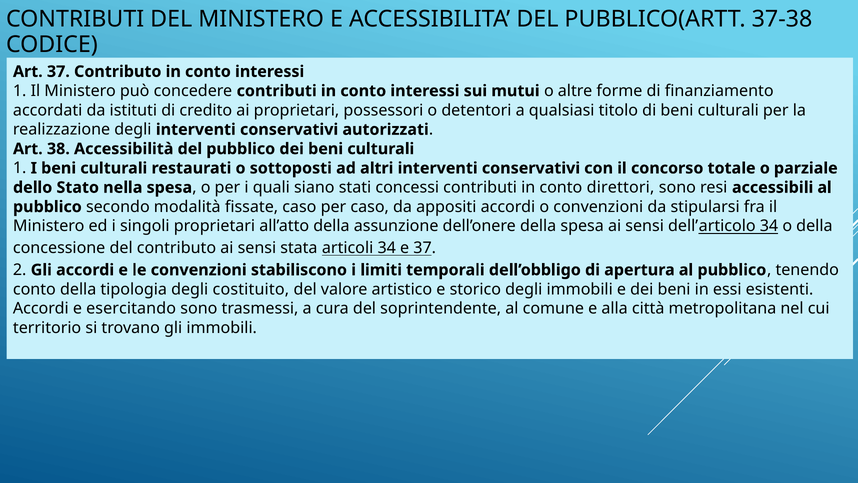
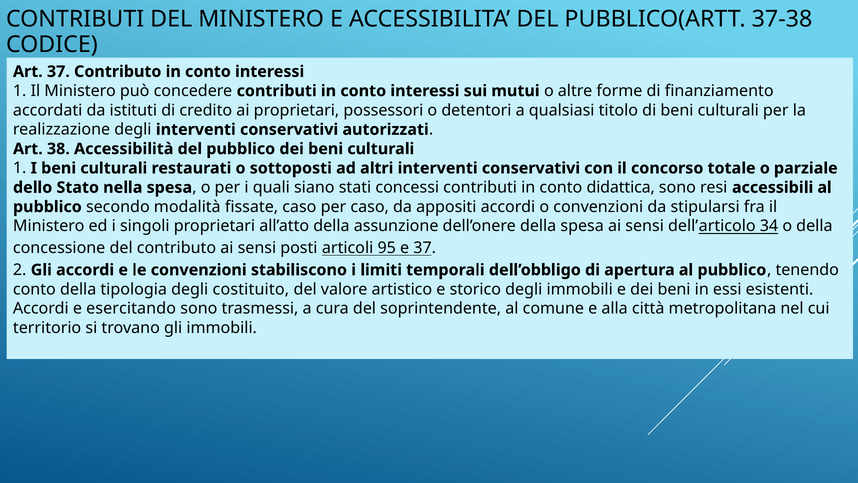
direttori: direttori -> didattica (621, 187)
stata: stata -> posti (299, 248)
articoli 34: 34 -> 95 (387, 248)
